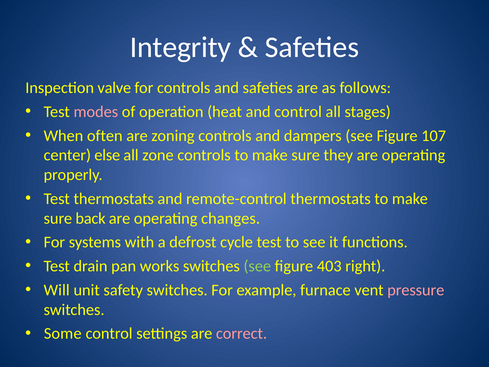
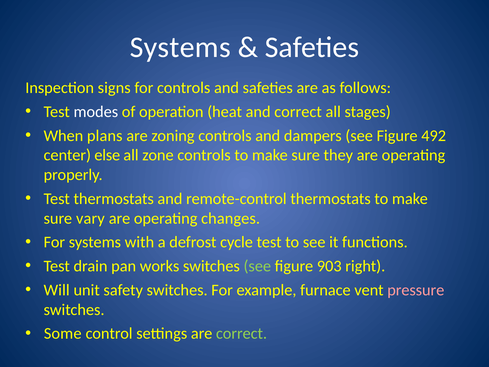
Integrity: Integrity -> Systems (180, 47)
valve: valve -> signs (114, 88)
modes colour: pink -> white (96, 112)
and control: control -> correct (298, 112)
often: often -> plans (105, 136)
107: 107 -> 492 (434, 136)
back: back -> vary (90, 218)
403: 403 -> 903 (329, 266)
correct colour: pink -> light green (242, 333)
